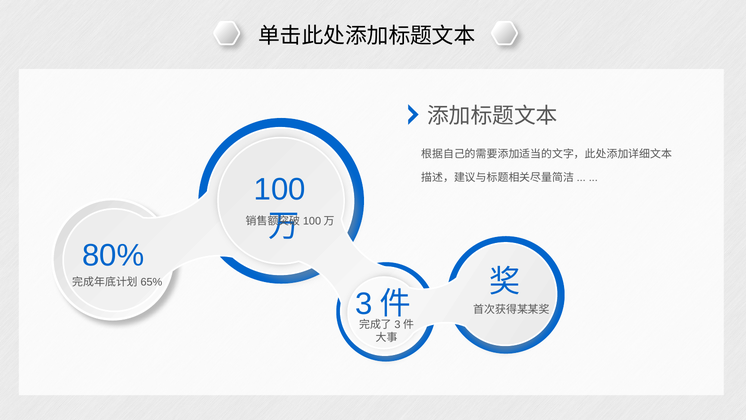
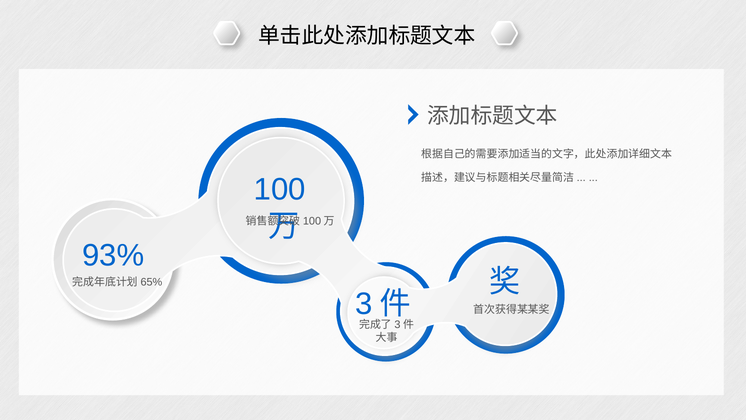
80%: 80% -> 93% (113, 255)
